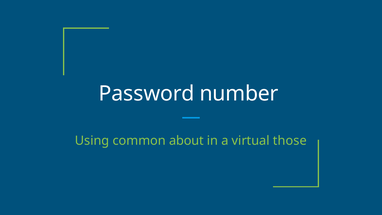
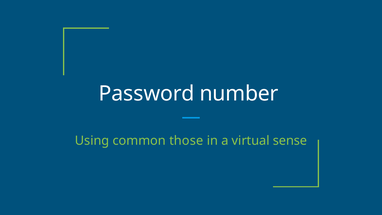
about: about -> those (186, 141)
those: those -> sense (290, 141)
